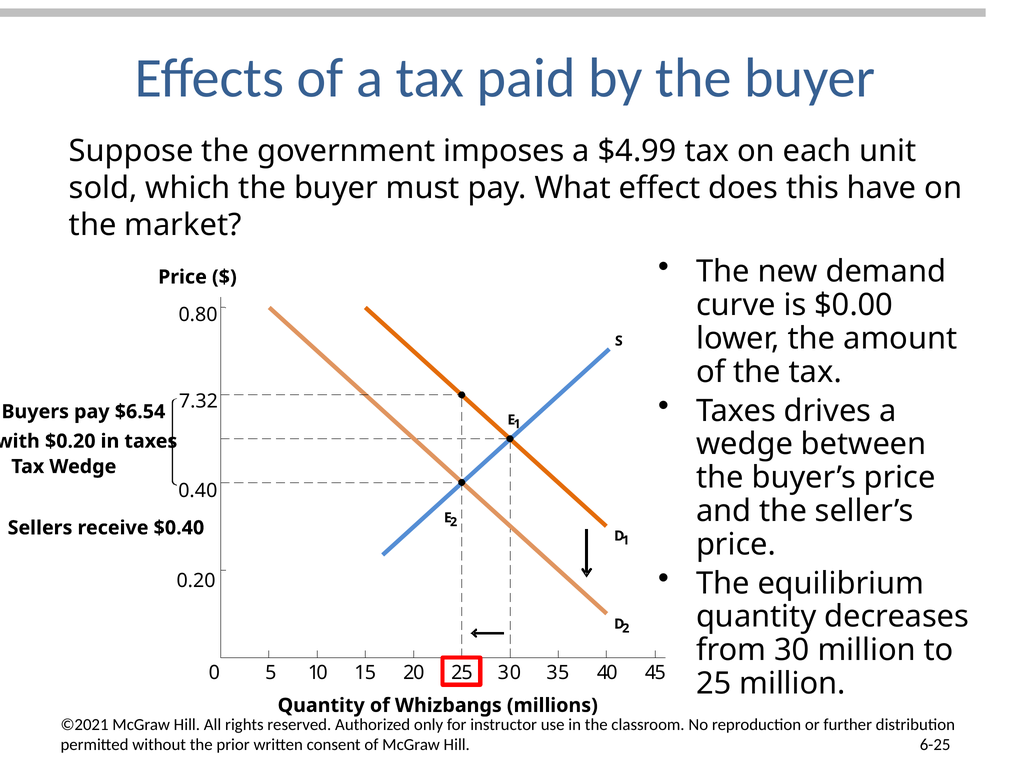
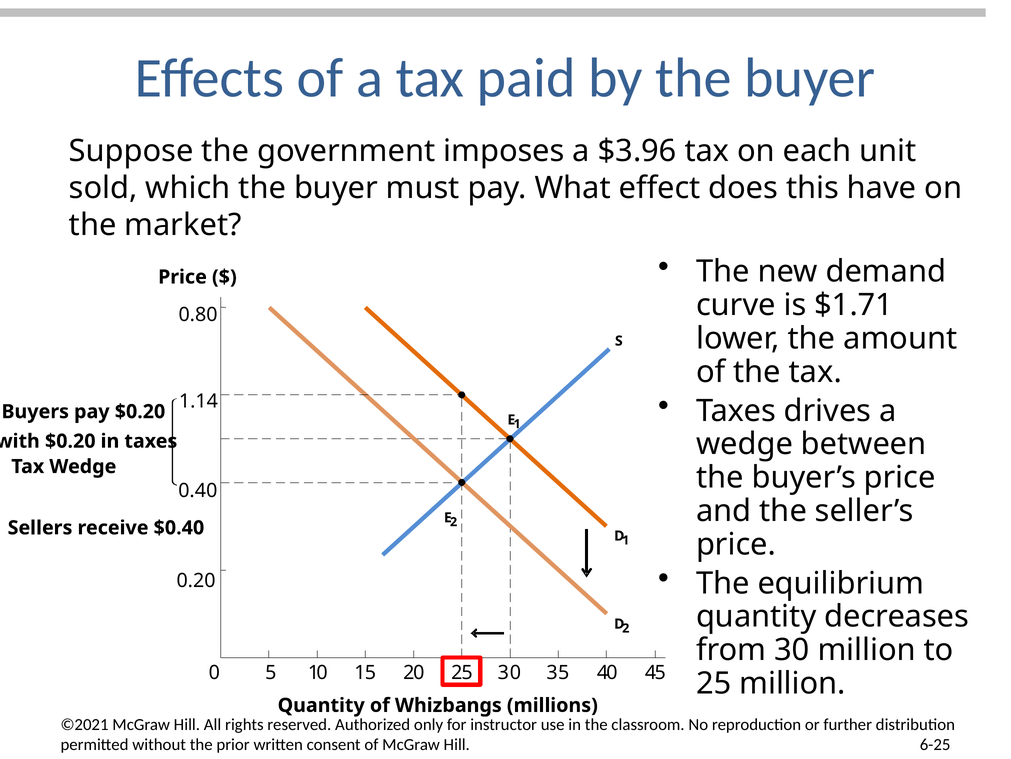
$4.99: $4.99 -> $3.96 (637, 151)
$0.00: $0.00 -> $1.71 (854, 305)
7.32: 7.32 -> 1.14 (198, 401)
pay $6.54: $6.54 -> $0.20 (140, 411)
